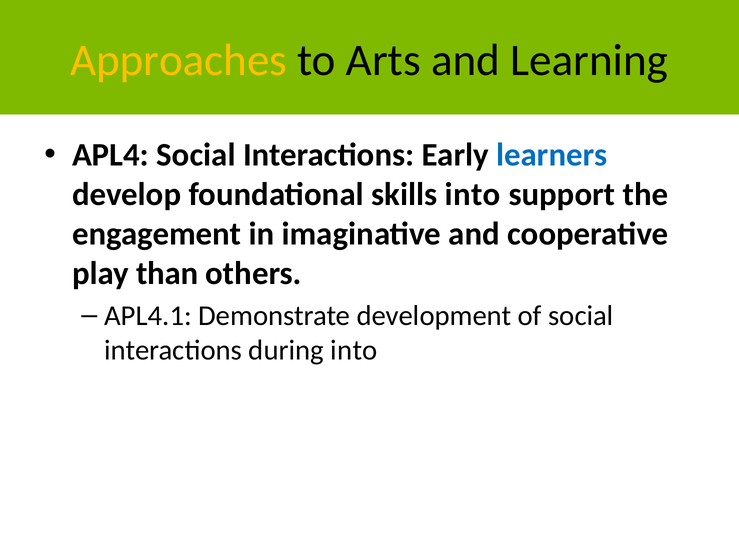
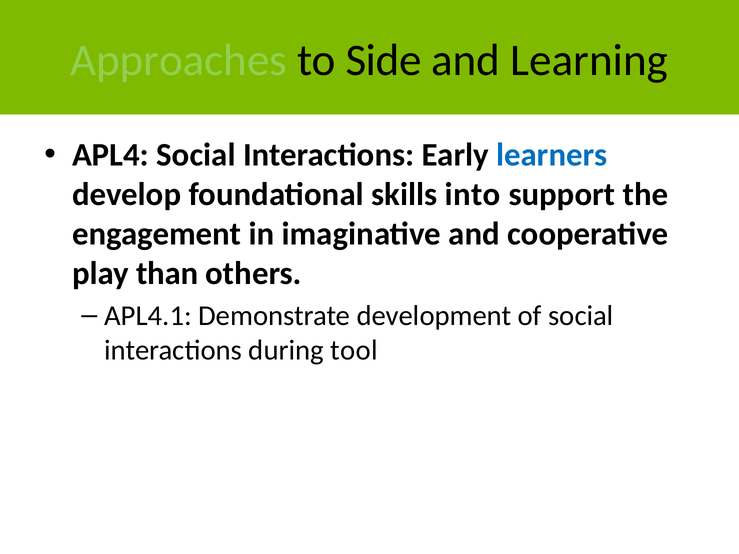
Approaches colour: yellow -> light green (179, 60)
Arts: Arts -> Side (384, 60)
during into: into -> tool (354, 350)
